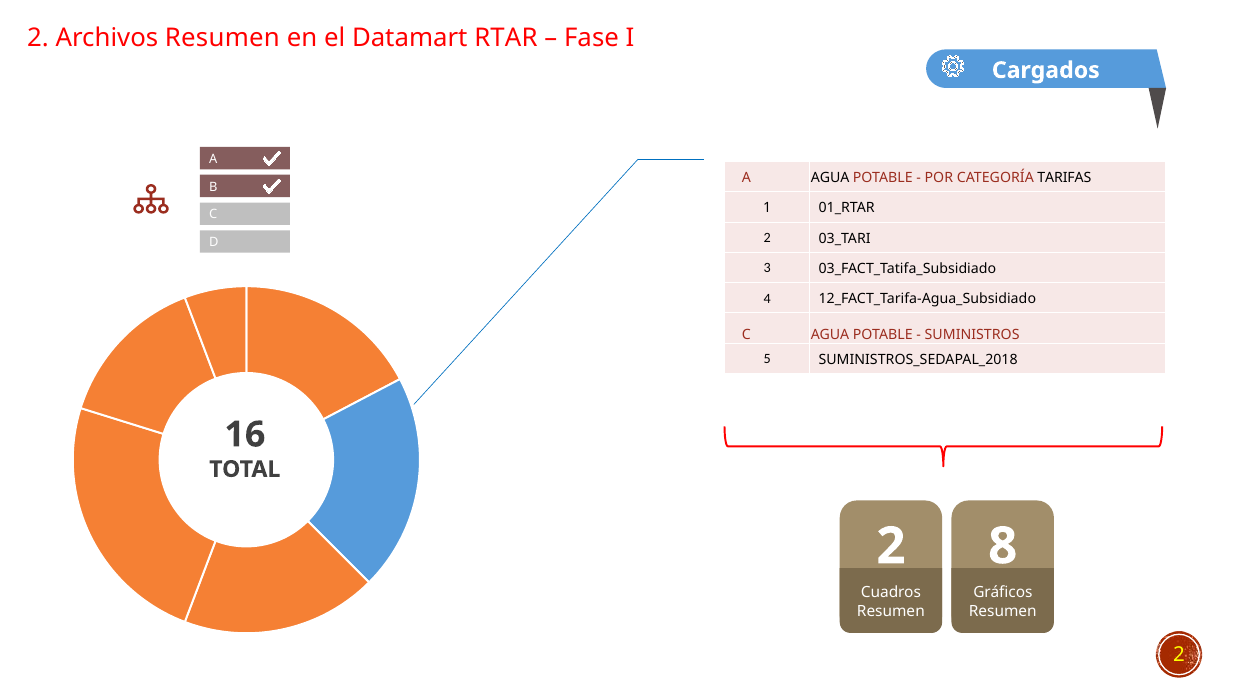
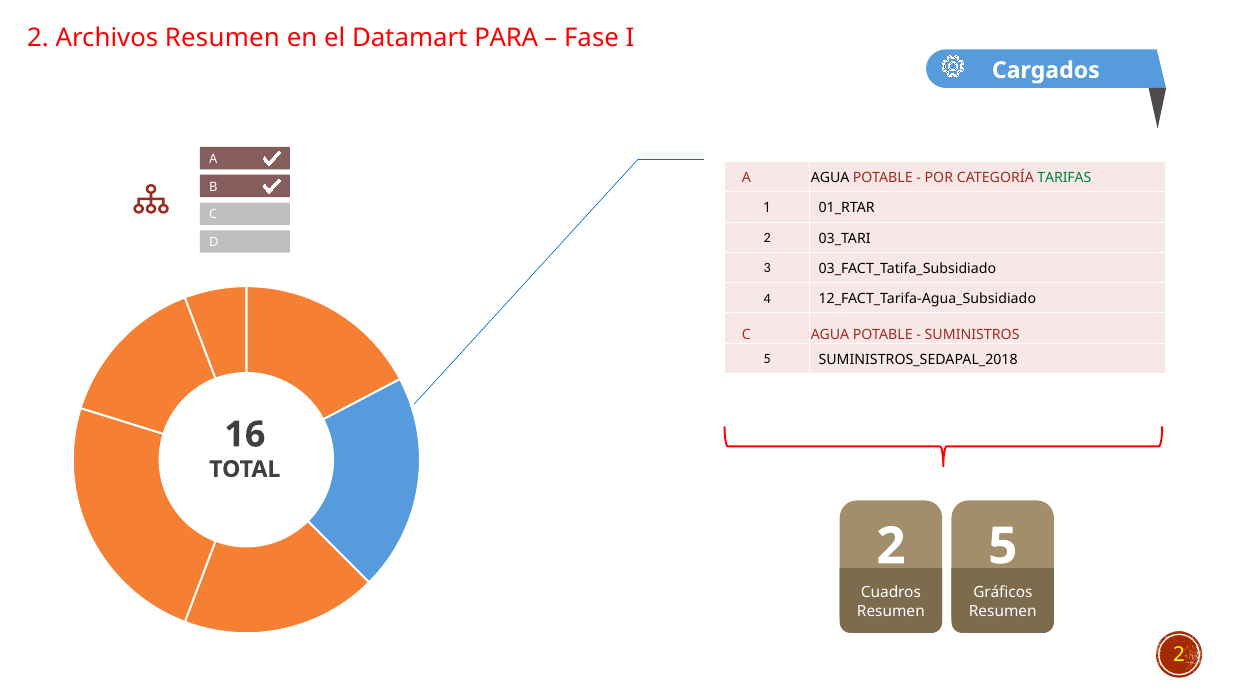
RTAR: RTAR -> PARA (506, 38)
TARIFAS colour: black -> green (1064, 178)
2 8: 8 -> 5 (1003, 546)
